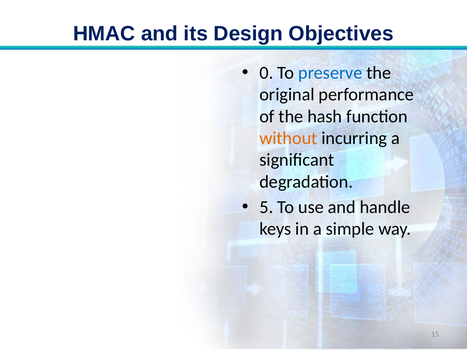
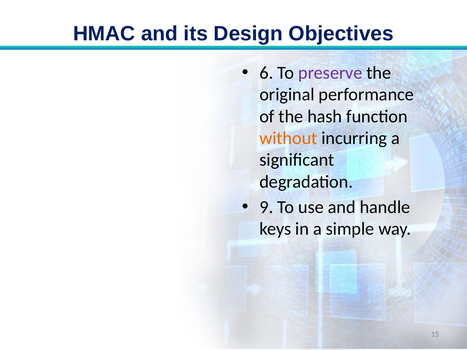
0: 0 -> 6 (266, 73)
preserve colour: blue -> purple (330, 73)
5: 5 -> 9 (266, 207)
